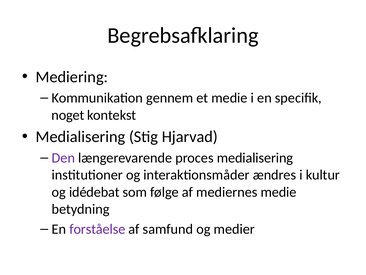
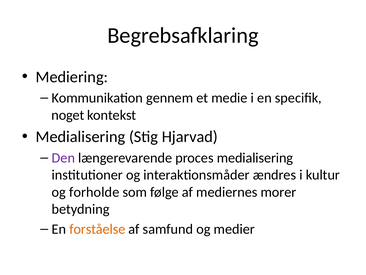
idédebat: idédebat -> forholde (94, 192)
mediernes medie: medie -> morer (279, 192)
forståelse colour: purple -> orange (97, 229)
